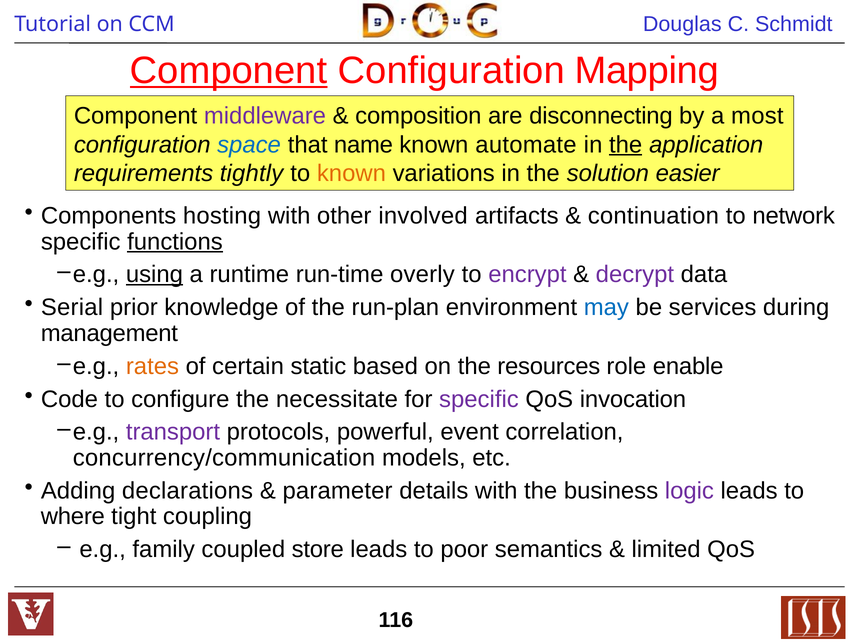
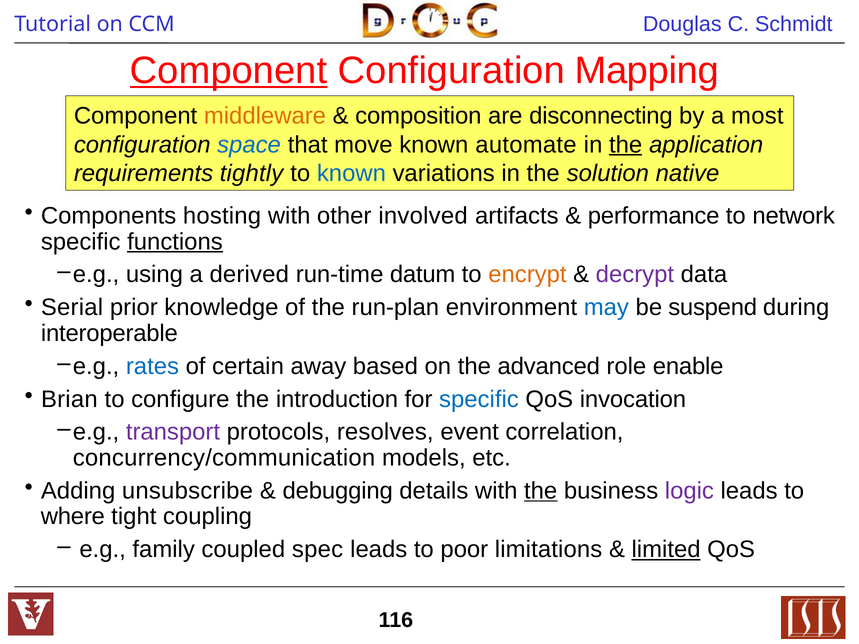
middleware colour: purple -> orange (265, 116)
name: name -> move (363, 145)
known colour: orange -> blue (351, 173)
easier: easier -> native (688, 173)
continuation: continuation -> performance (654, 216)
using underline: present -> none (154, 275)
runtime: runtime -> derived (249, 275)
overly: overly -> datum (423, 275)
encrypt colour: purple -> orange (527, 275)
services: services -> suspend (713, 308)
management: management -> interoperable (109, 333)
rates colour: orange -> blue (152, 366)
static: static -> away (318, 366)
resources: resources -> advanced (549, 366)
Code: Code -> Brian (69, 399)
necessitate: necessitate -> introduction (337, 399)
specific colour: purple -> blue (479, 399)
powerful: powerful -> resolves (385, 432)
declarations: declarations -> unsubscribe (187, 491)
parameter: parameter -> debugging (338, 491)
the underline: none -> present (541, 491)
store: store -> spec (318, 550)
semantics: semantics -> limitations (549, 550)
limited underline: none -> present (666, 550)
